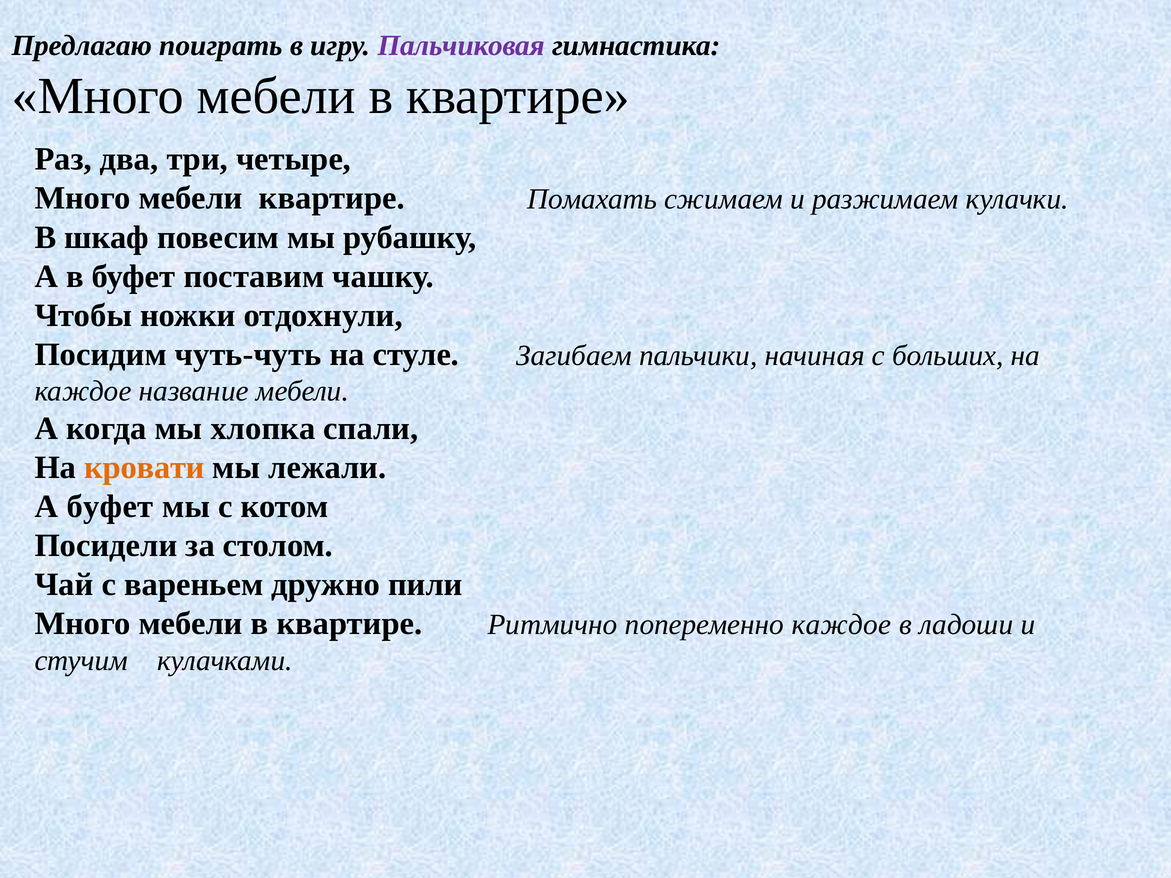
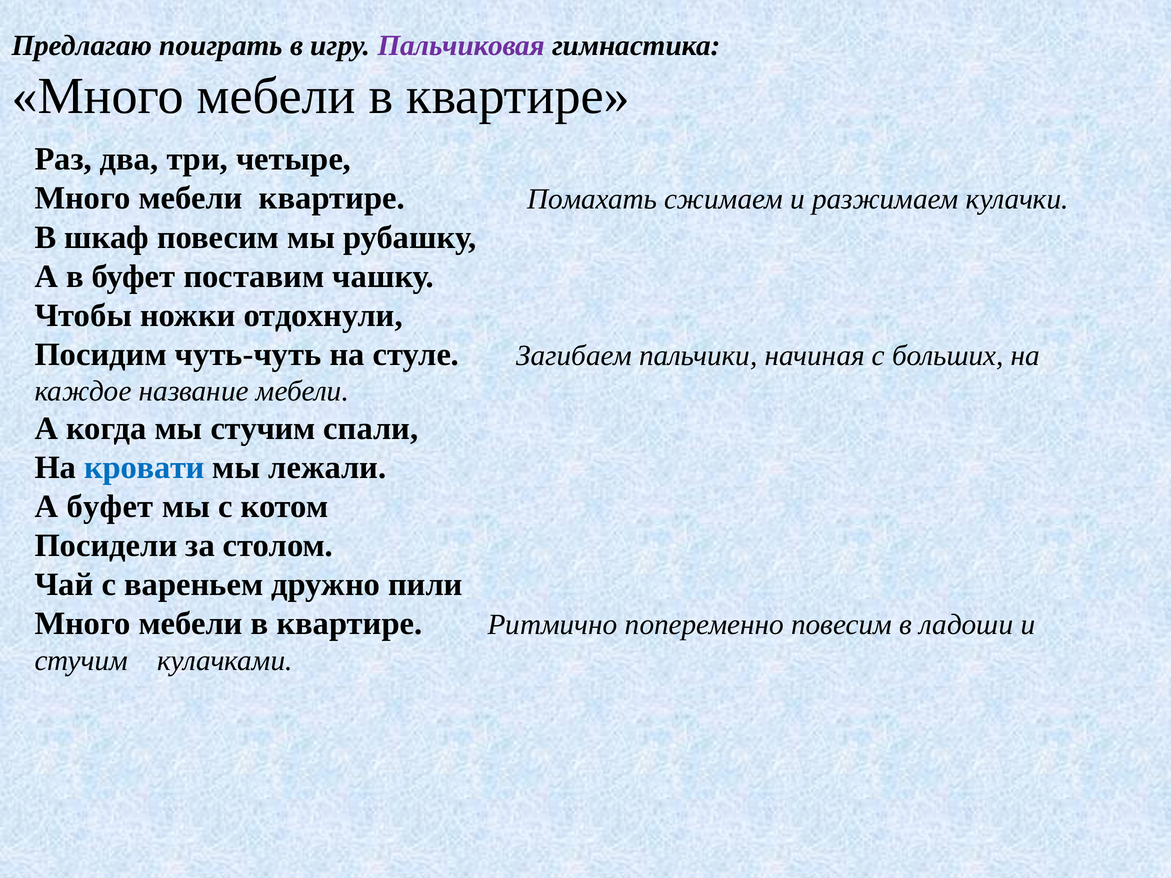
мы хлопка: хлопка -> стучим (263, 429)
кровати colour: orange -> blue (144, 468)
попеременно каждое: каждое -> повесим (842, 625)
